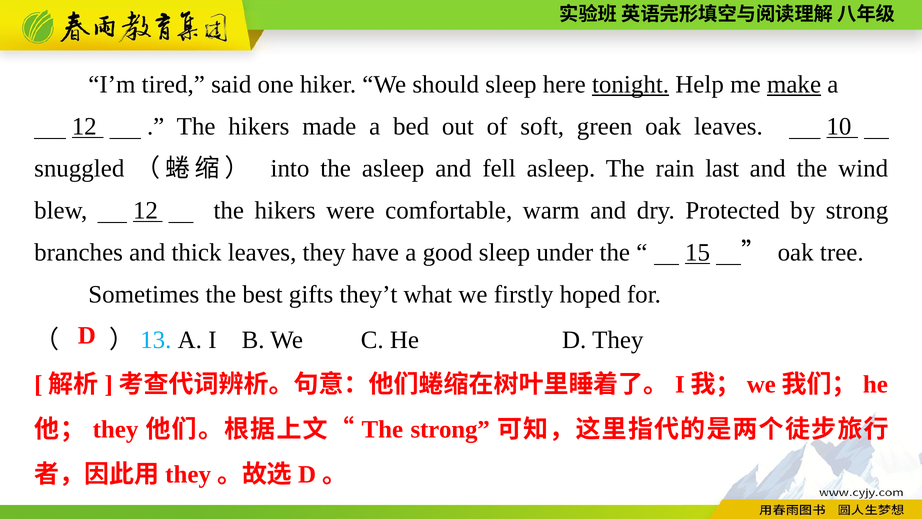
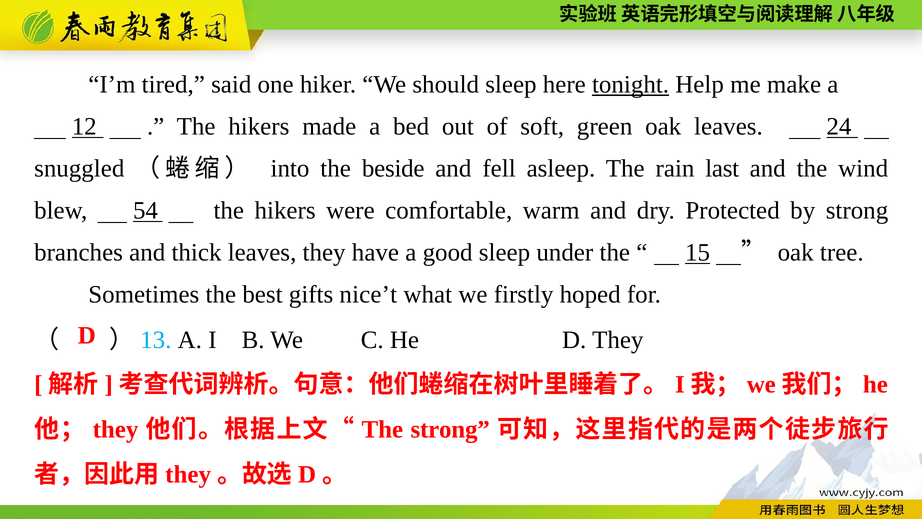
make underline: present -> none (794, 85)
10: 10 -> 24 (839, 126)
the asleep: asleep -> beside (393, 168)
blew 12: 12 -> 54 (145, 210)
they’t: they’t -> nice’t (368, 294)
